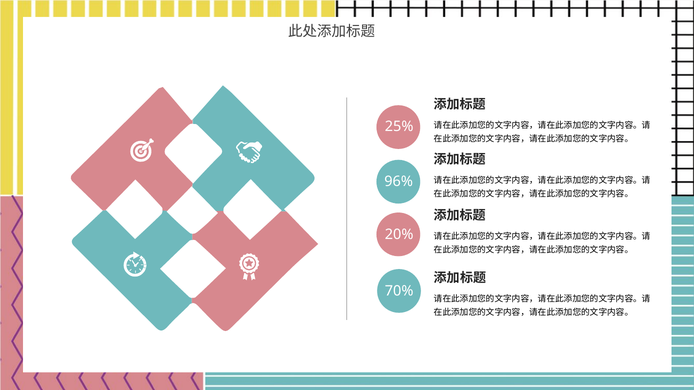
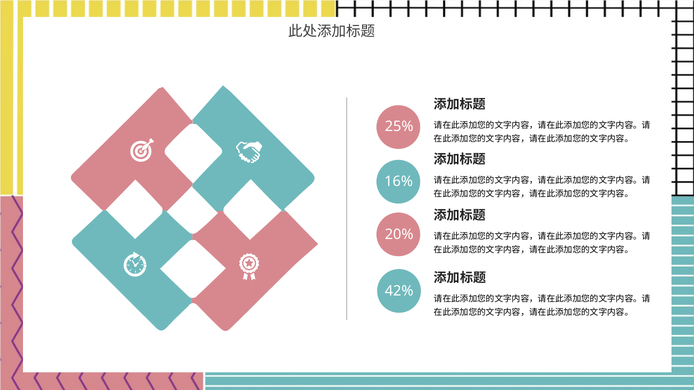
96%: 96% -> 16% (399, 181)
70%: 70% -> 42% (399, 291)
